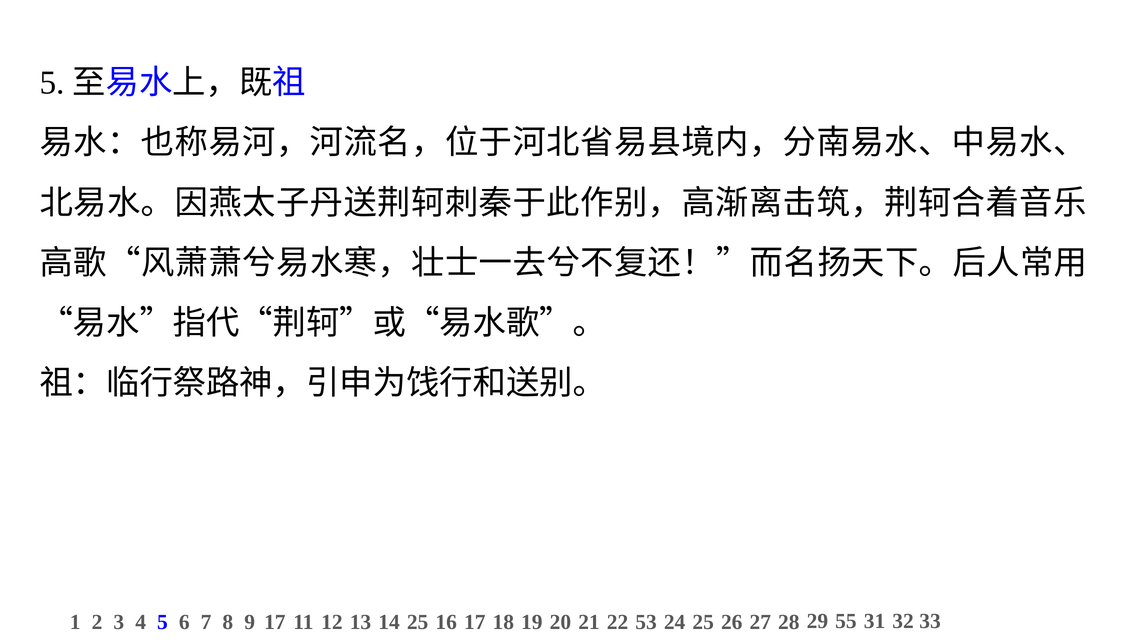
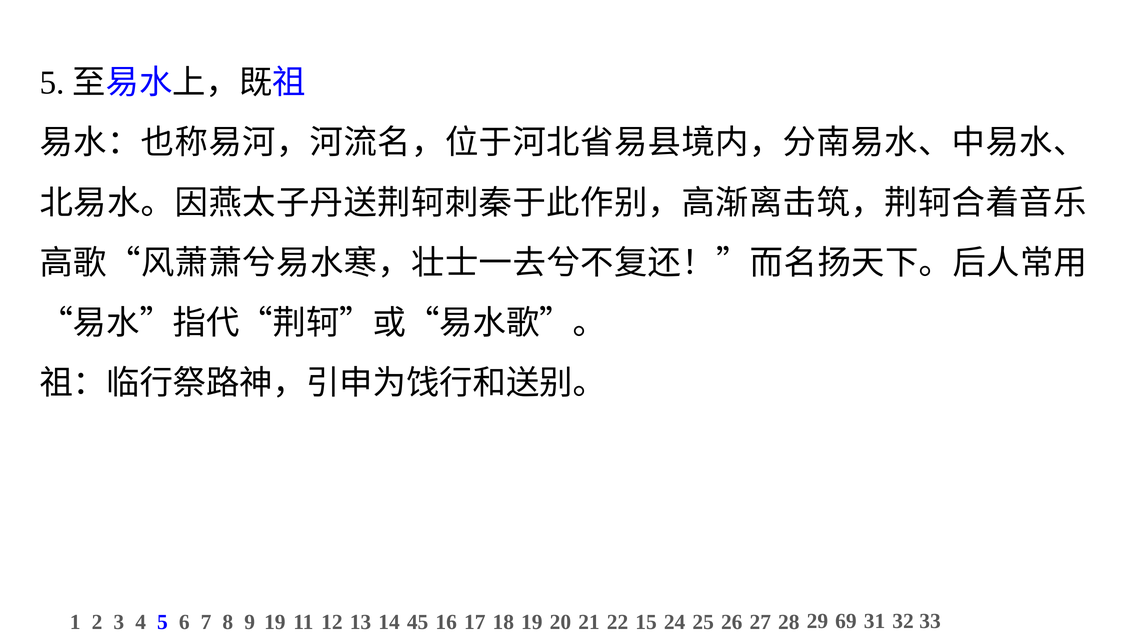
9 17: 17 -> 19 (275, 622)
14 25: 25 -> 45 (418, 622)
53: 53 -> 15 (646, 622)
55: 55 -> 69 (846, 621)
